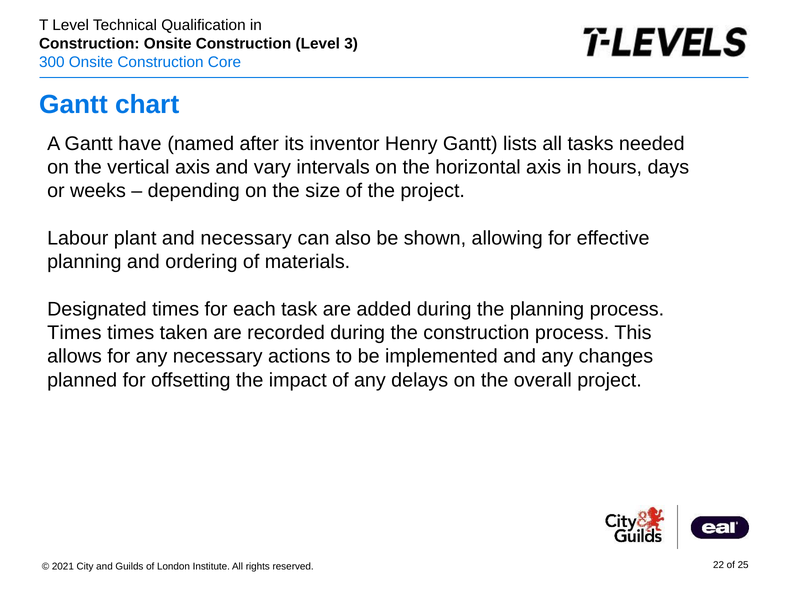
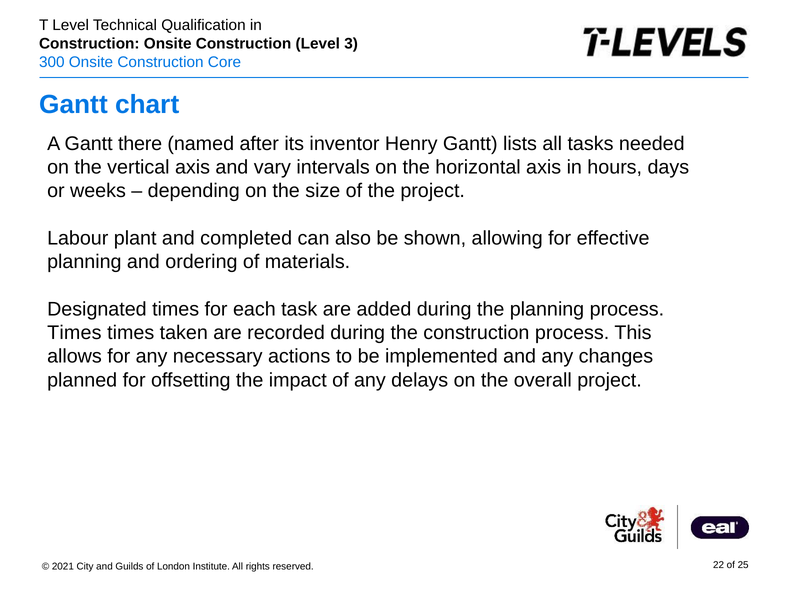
have: have -> there (140, 144)
and necessary: necessary -> completed (246, 238)
